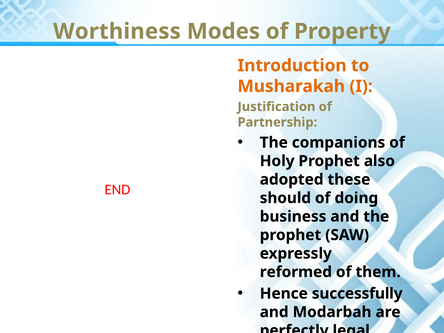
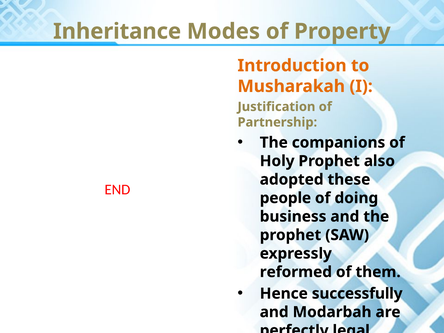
Worthiness: Worthiness -> Inheritance (117, 31)
should: should -> people (285, 198)
